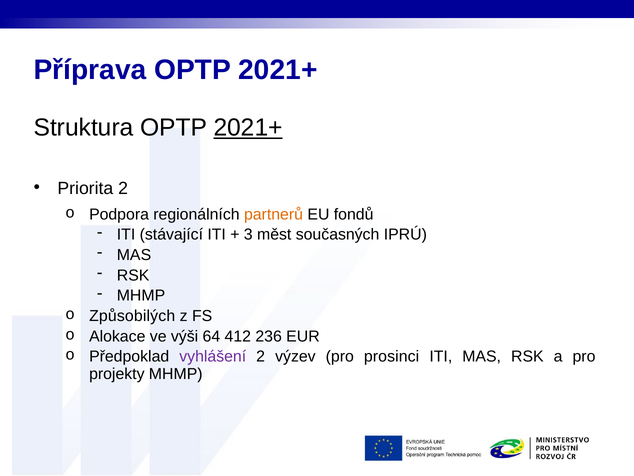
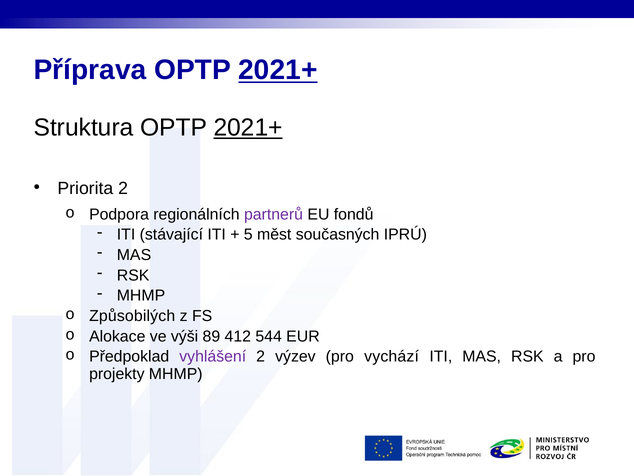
2021+ underline: none -> present (278, 70)
partnerů colour: orange -> purple (273, 214)
3: 3 -> 5 (248, 234)
64: 64 -> 89 (211, 336)
236: 236 -> 544 (269, 336)
prosinci: prosinci -> vychází (392, 356)
